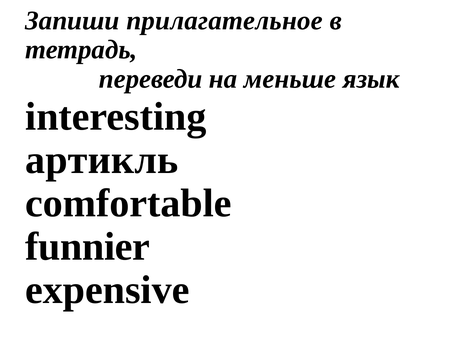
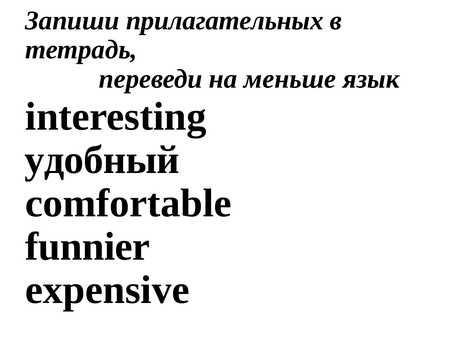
прилагательное: прилагательное -> прилагательных (225, 21)
артикль: артикль -> удобный (102, 160)
